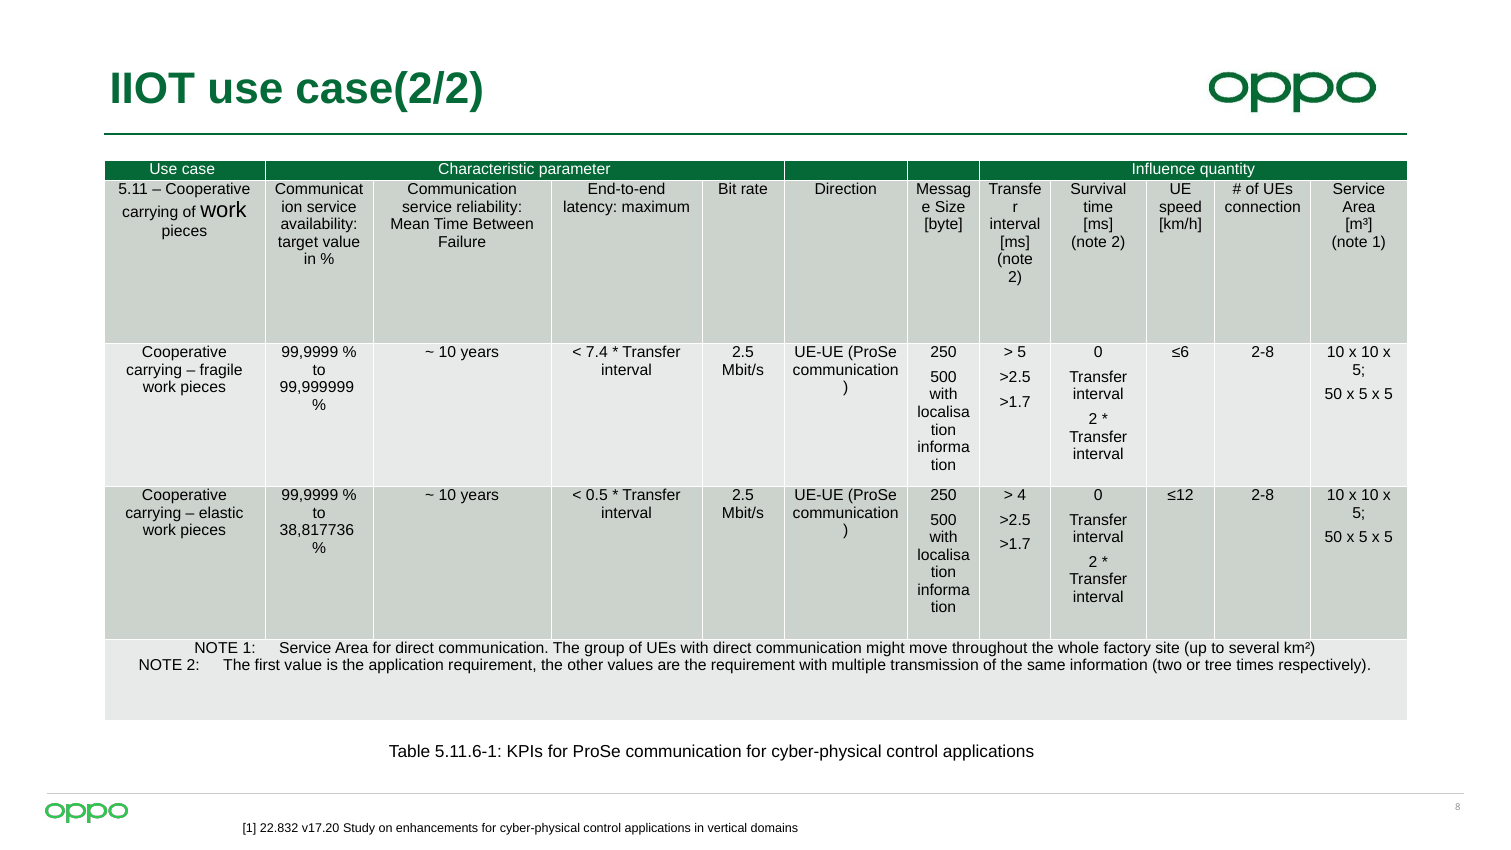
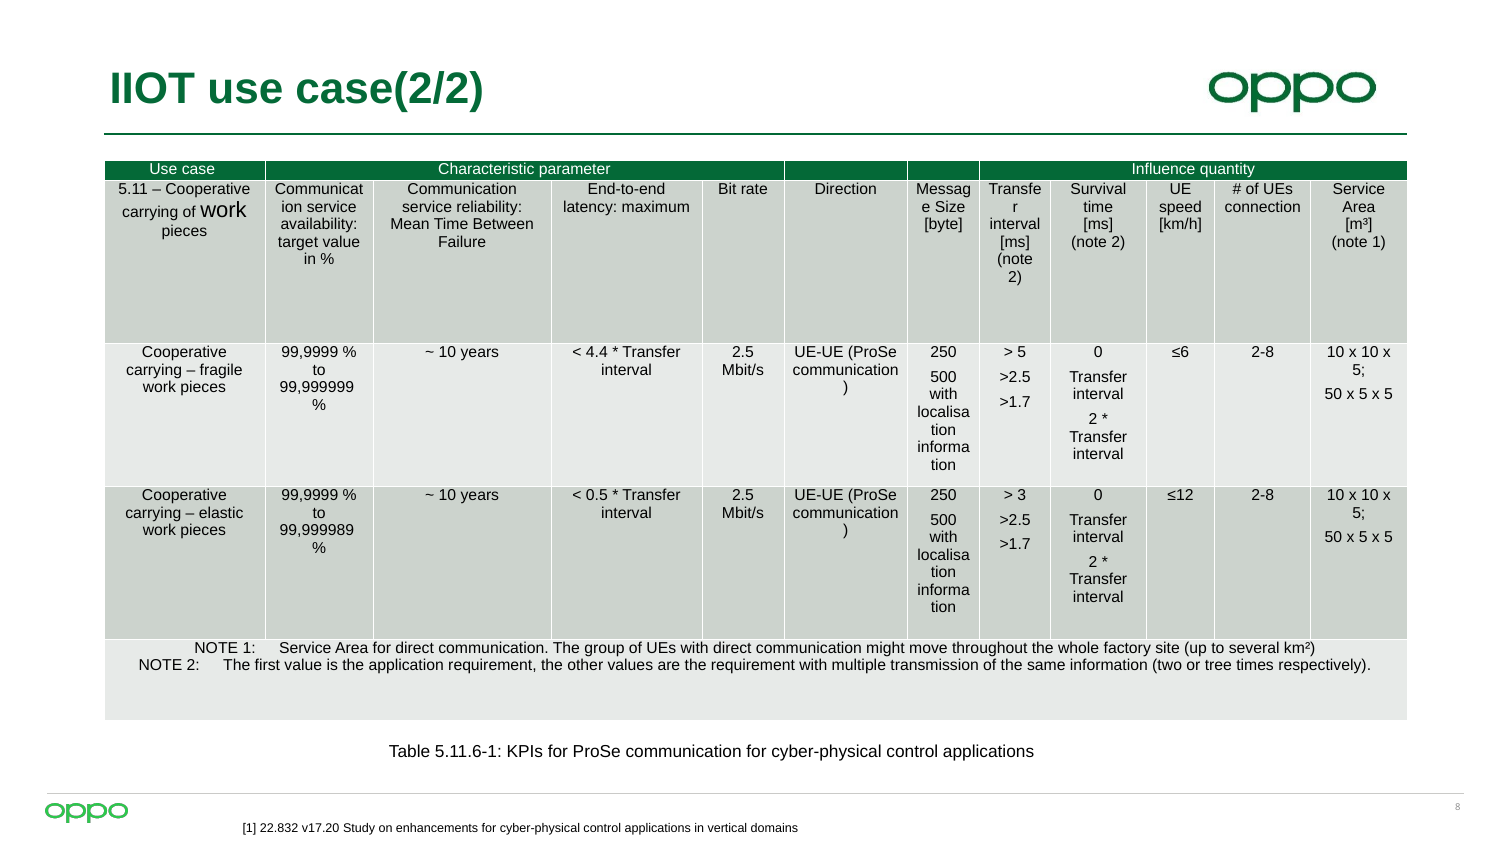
7.4: 7.4 -> 4.4 (597, 353)
4: 4 -> 3 (1022, 495)
38,817736: 38,817736 -> 99,999989 (317, 530)
